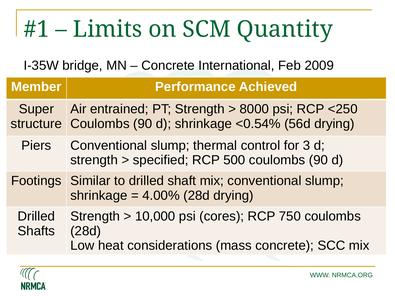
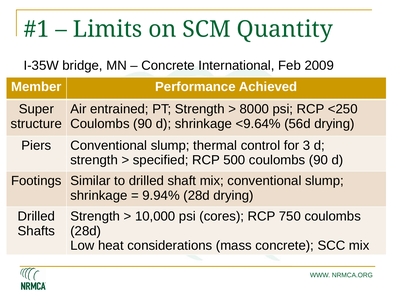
<0.54%: <0.54% -> <9.64% (258, 124)
4.00%: 4.00% -> 9.94% (161, 196)
